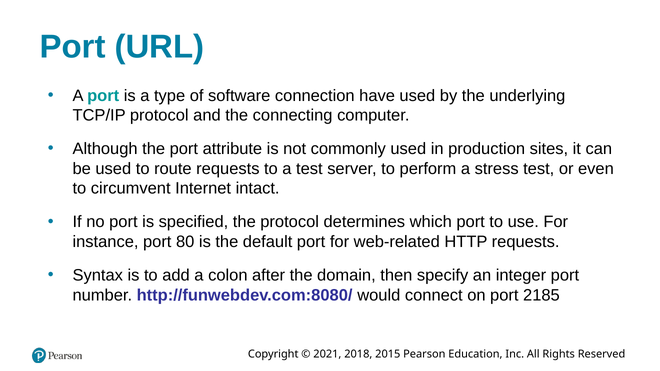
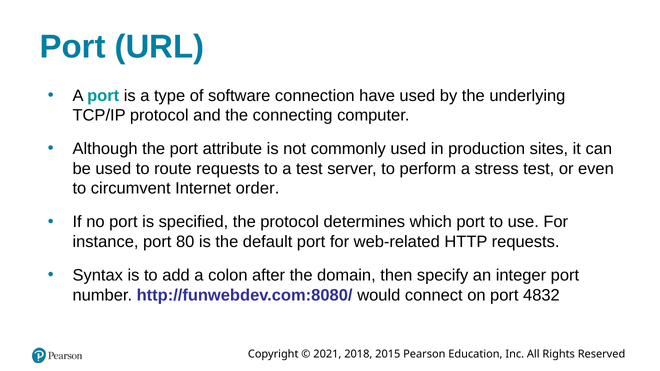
intact: intact -> order (258, 189)
2185: 2185 -> 4832 (541, 295)
